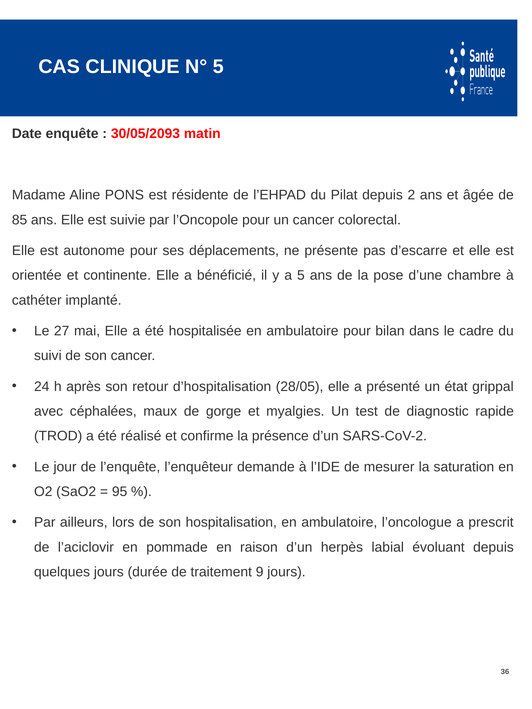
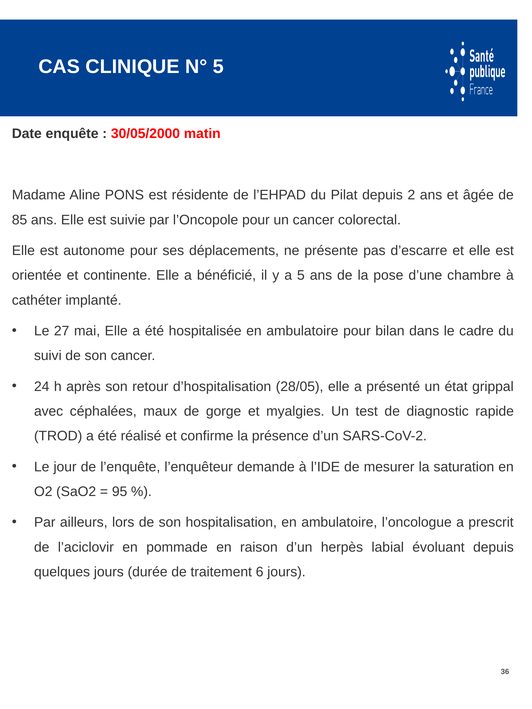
30/05/2093: 30/05/2093 -> 30/05/2000 (145, 134)
9: 9 -> 6 (260, 572)
